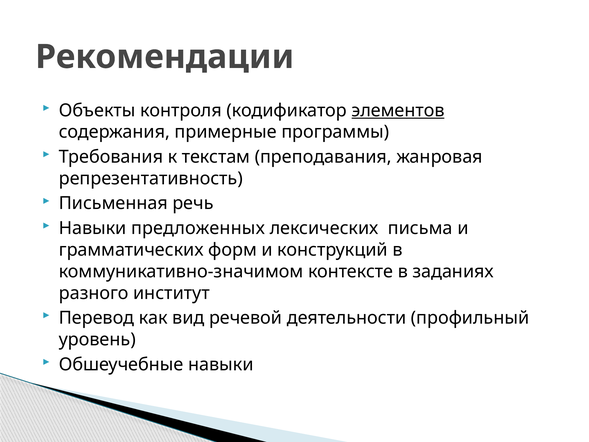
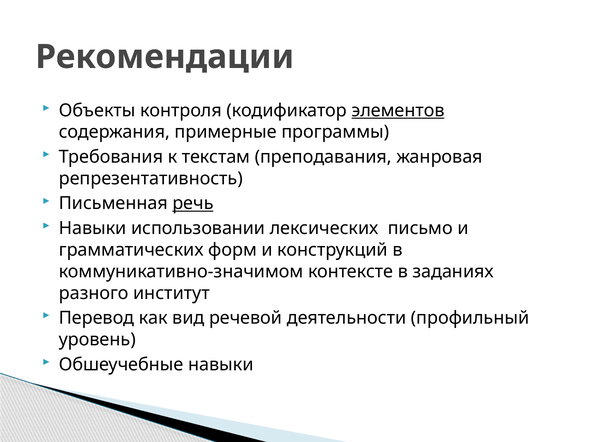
речь underline: none -> present (193, 203)
предложенных: предложенных -> использовании (198, 228)
письма: письма -> письмо (420, 228)
